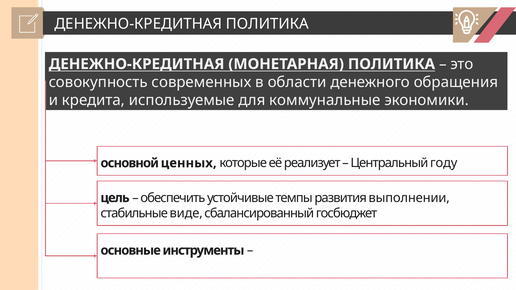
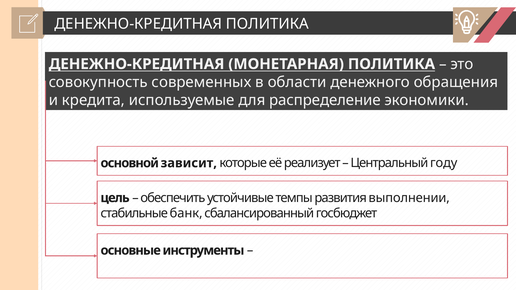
коммунальные: коммунальные -> распределение (325, 100)
ценных: ценных -> зависит (189, 163)
виде: виде -> банк (186, 213)
